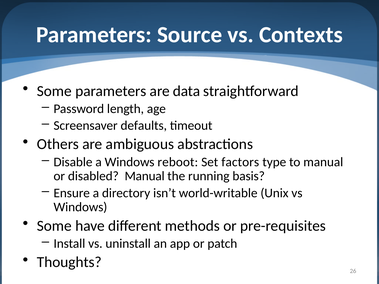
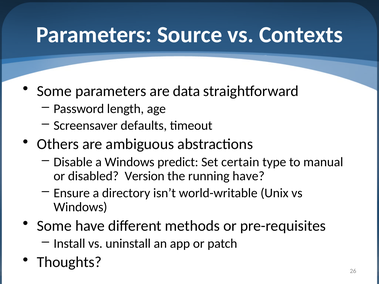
reboot: reboot -> predict (178, 162)
factors: factors -> certain (240, 162)
disabled Manual: Manual -> Version (145, 176)
running basis: basis -> have (249, 176)
